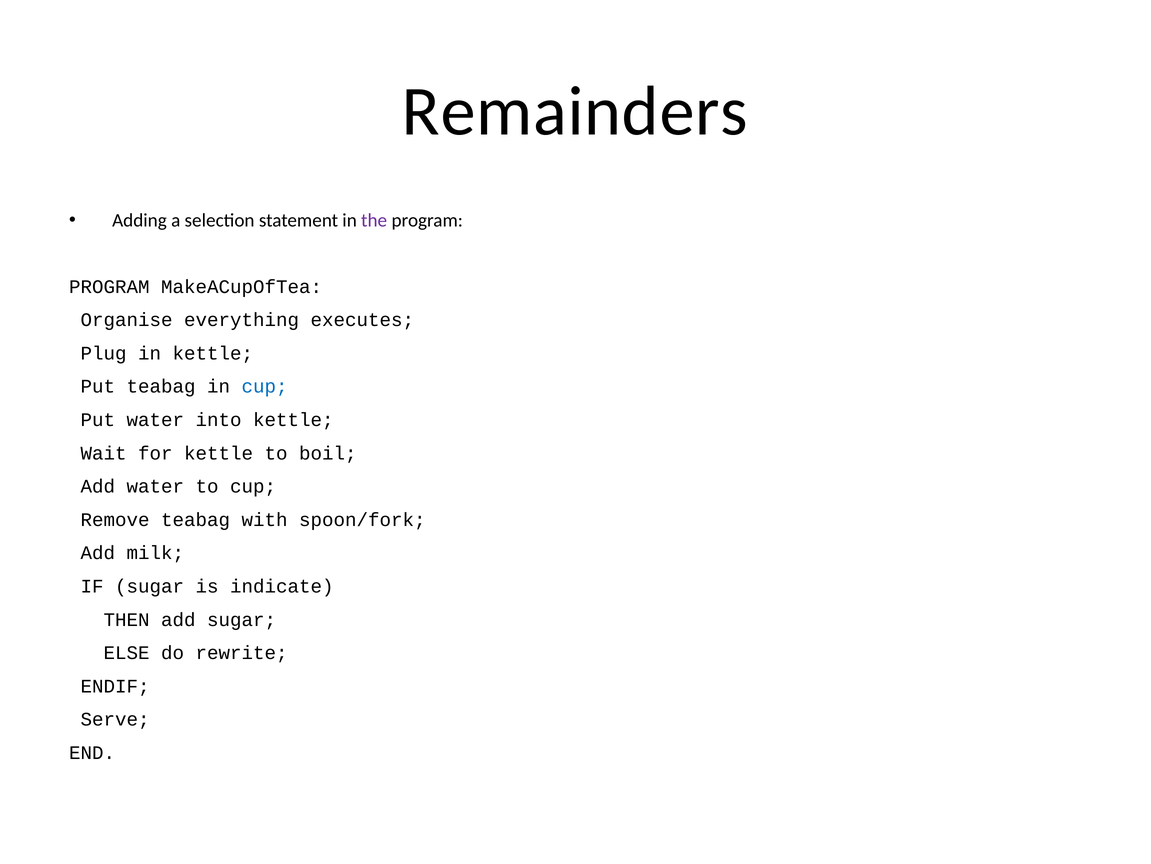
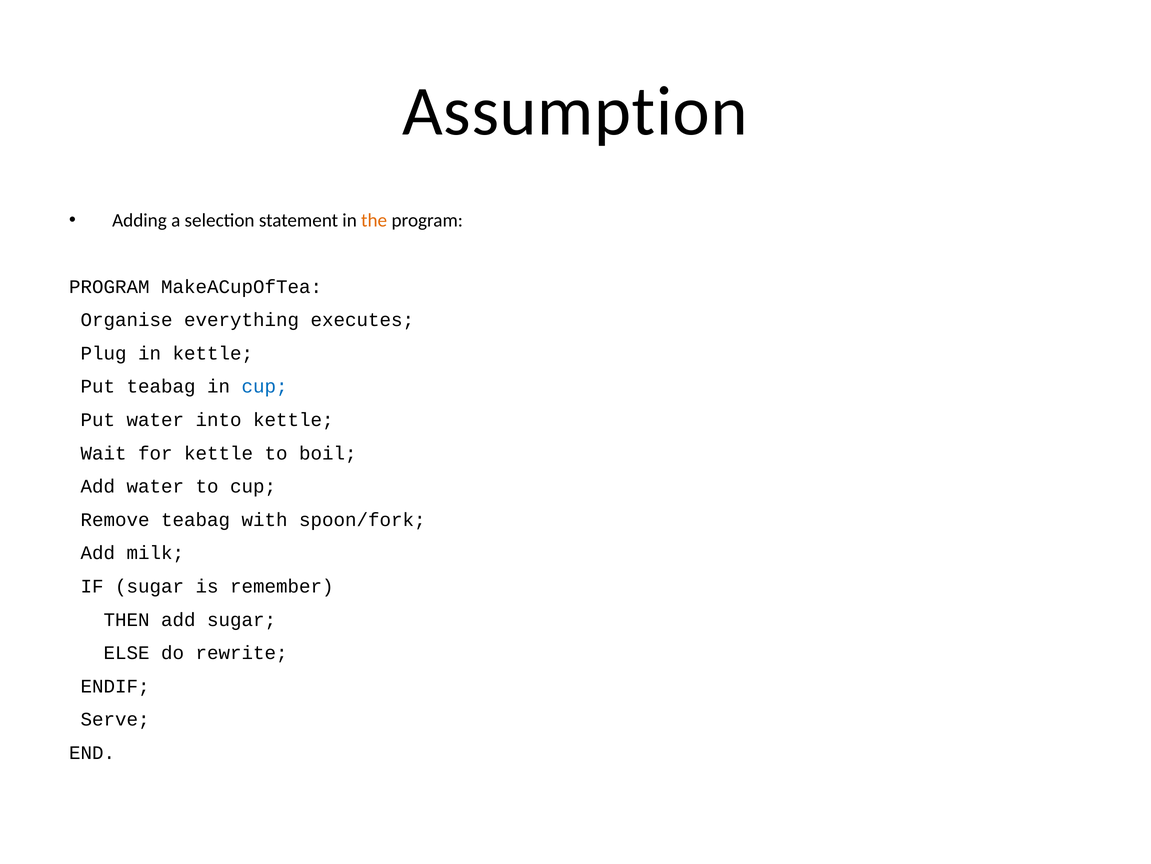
Remainders: Remainders -> Assumption (575, 111)
the colour: purple -> orange (374, 220)
indicate: indicate -> remember (282, 586)
